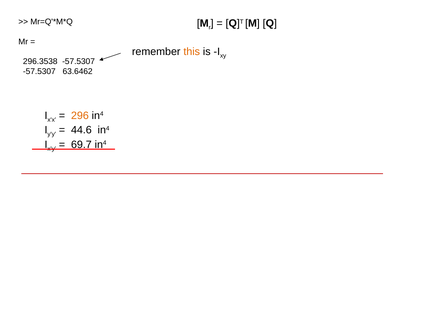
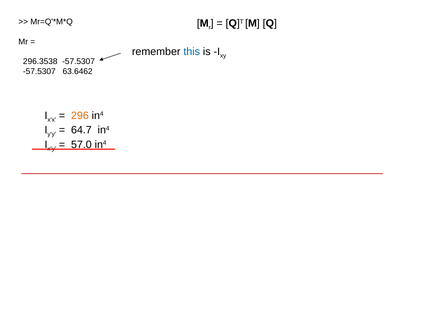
this colour: orange -> blue (192, 52)
44.6: 44.6 -> 64.7 (81, 130)
69.7: 69.7 -> 57.0 (81, 145)
